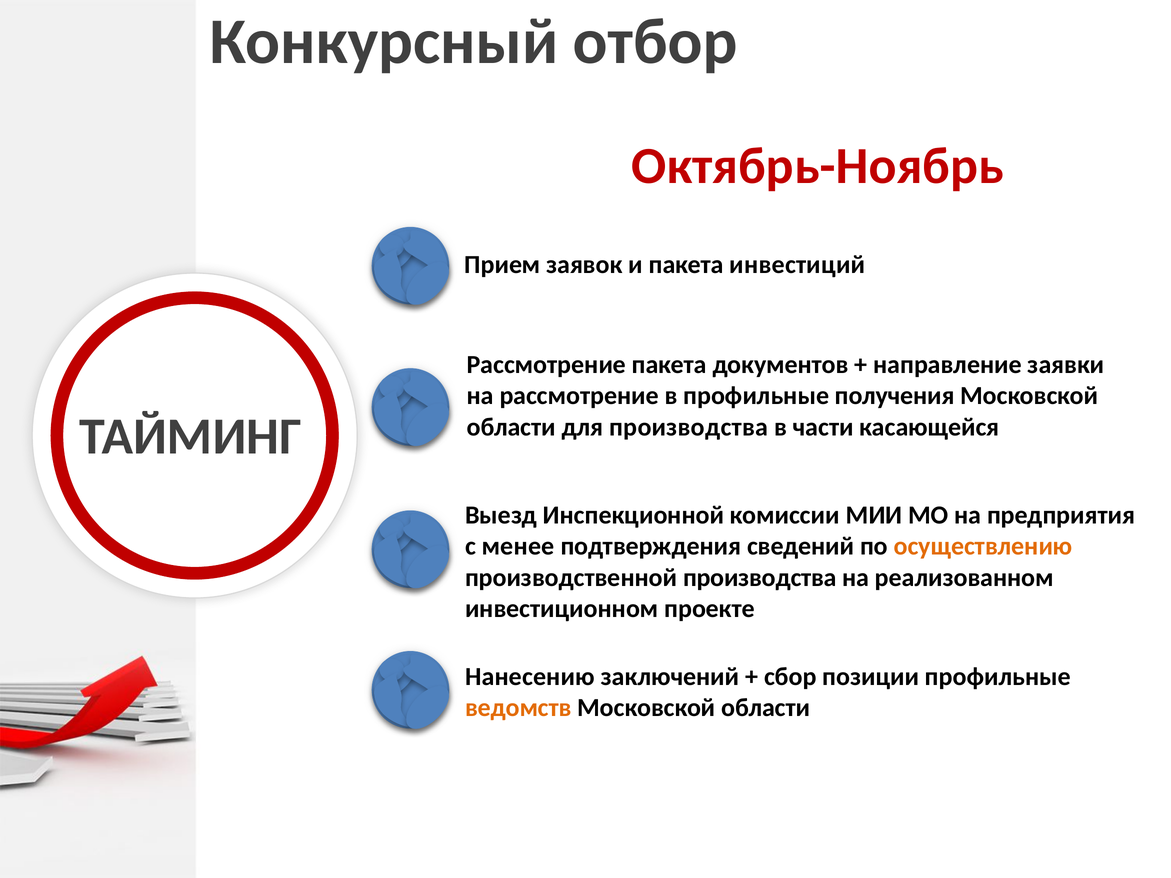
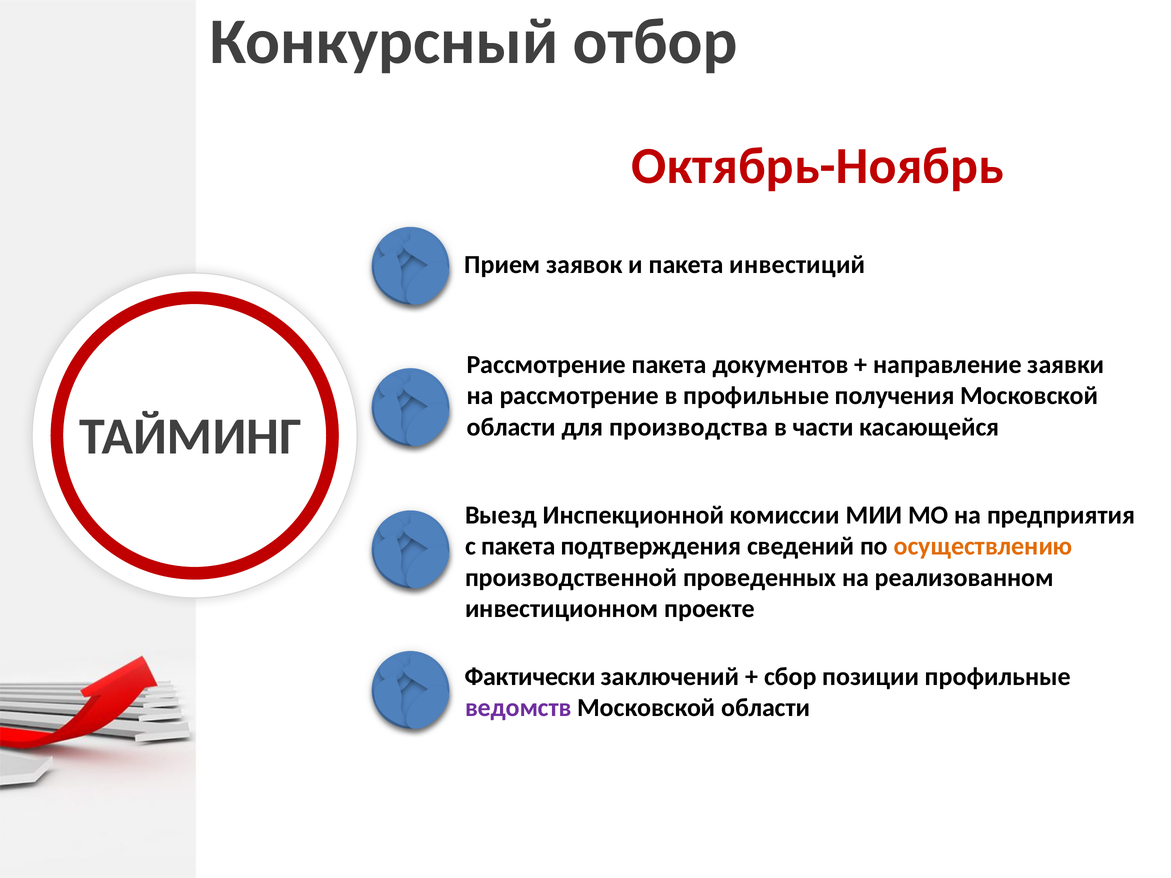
с менее: менее -> пакета (518, 546)
производственной производства: производства -> проведенных (760, 578)
Нанесению: Нанесению -> Фактически (530, 677)
ведомств colour: orange -> purple (518, 708)
